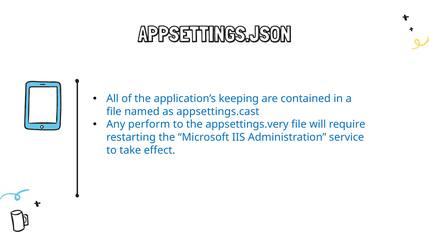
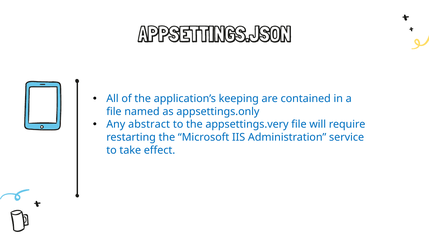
appsettings.cast: appsettings.cast -> appsettings.only (218, 112)
perform: perform -> abstract (149, 125)
